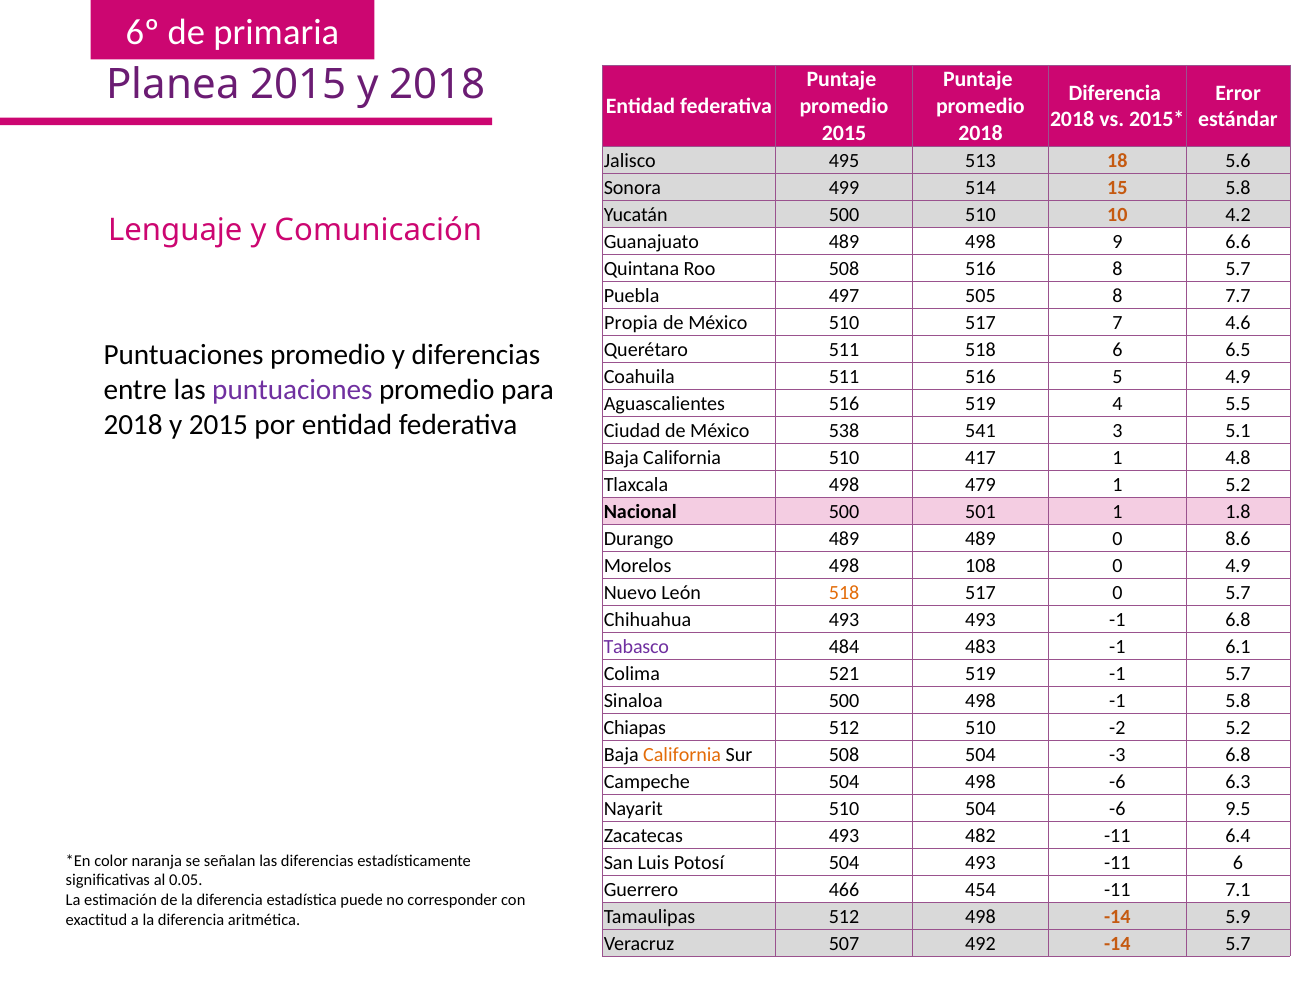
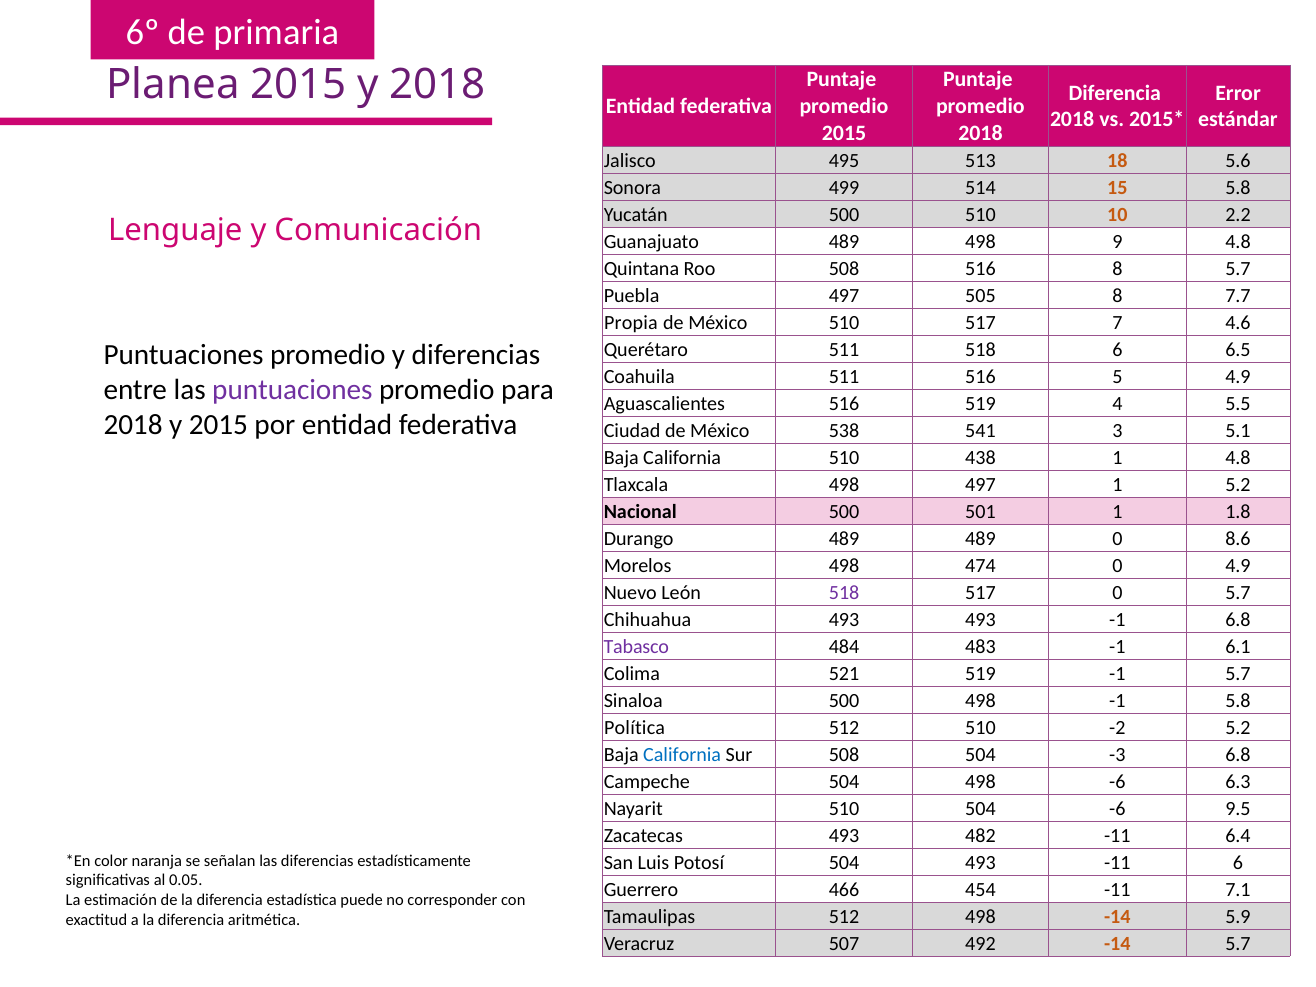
4.2: 4.2 -> 2.2 (1238, 215)
9 6.6: 6.6 -> 4.8 (1238, 242)
417: 417 -> 438 (980, 458)
498 479: 479 -> 497 (980, 485)
108: 108 -> 474 (980, 566)
518 colour: orange -> purple (844, 593)
Chiapas: Chiapas -> Política (635, 728)
California colour: orange -> blue (682, 755)
